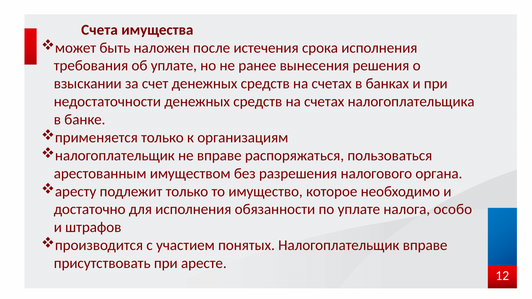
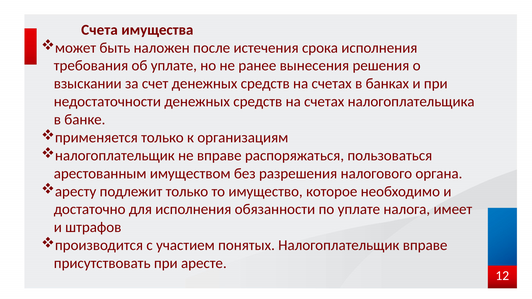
особо: особо -> имеет (453, 210)
